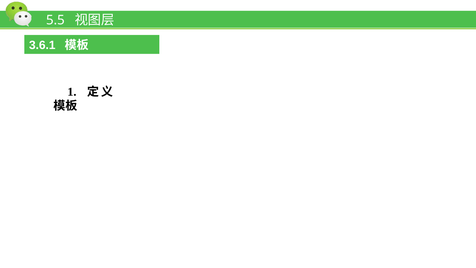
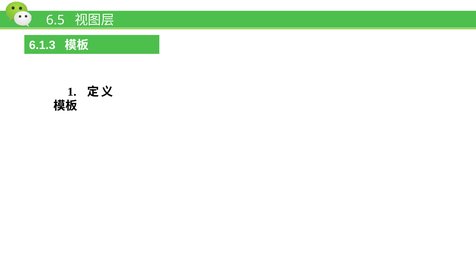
5.5: 5.5 -> 6.5 (55, 20)
3.6.1: 3.6.1 -> 6.1.3 (42, 45)
